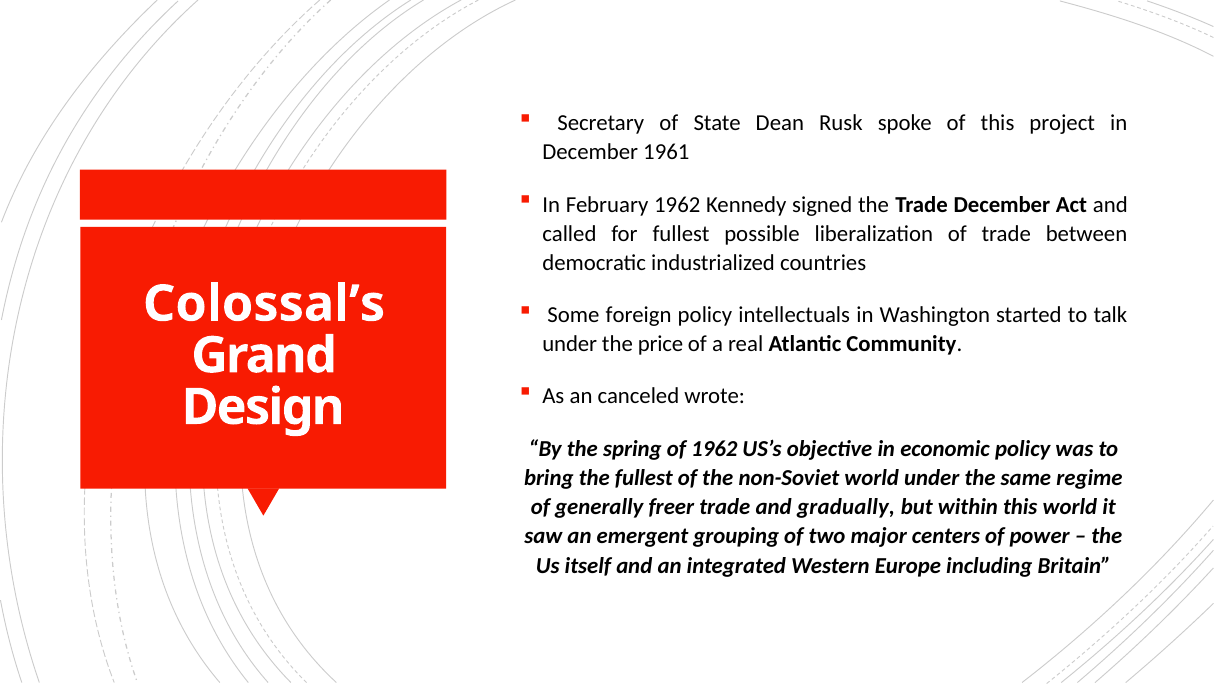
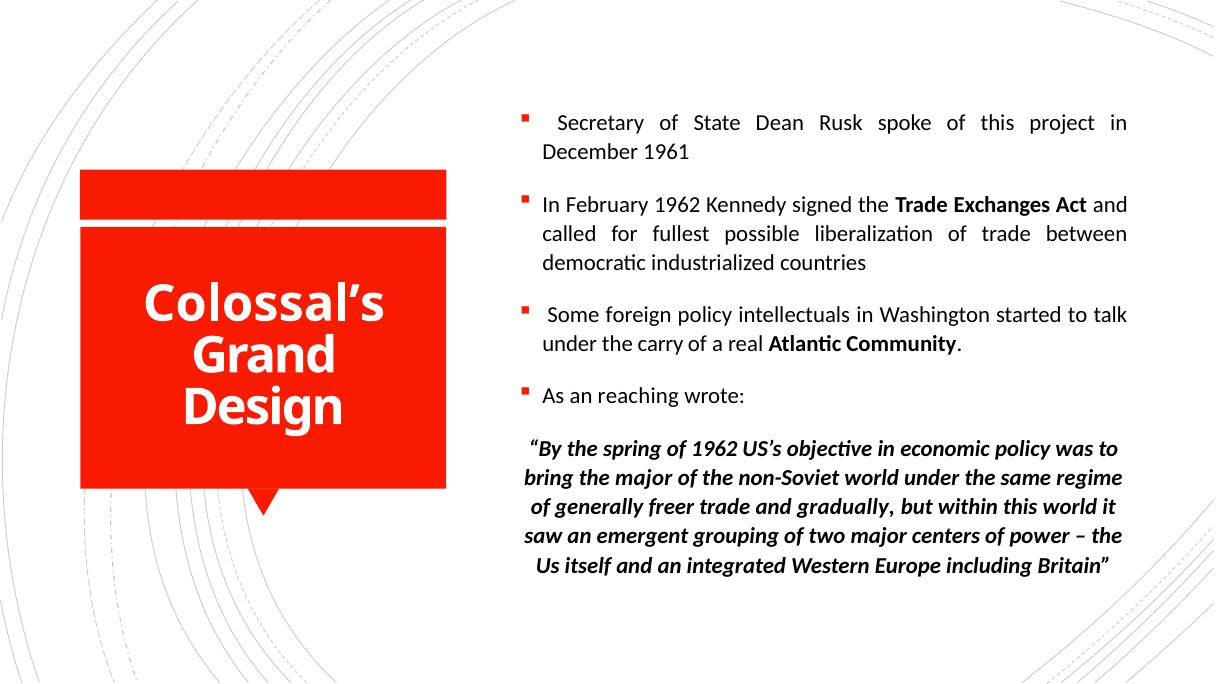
Trade December: December -> Exchanges (1002, 205)
price: price -> carry (661, 344)
canceled: canceled -> reaching (638, 396)
the fullest: fullest -> major (644, 478)
